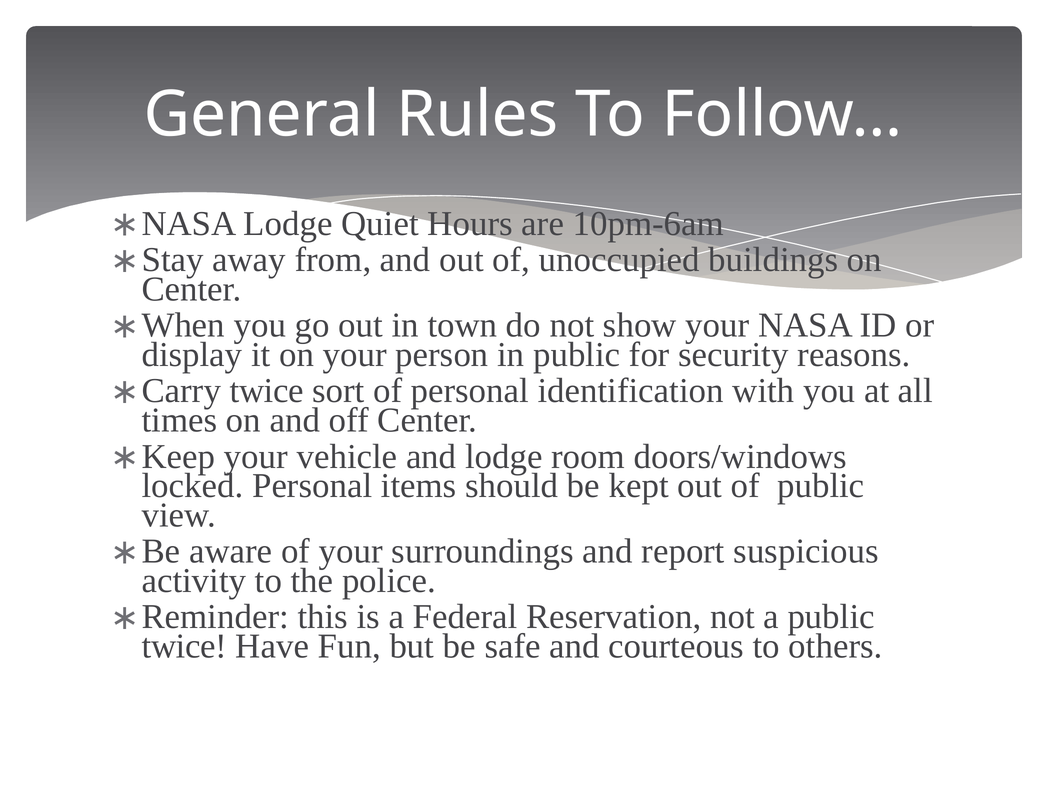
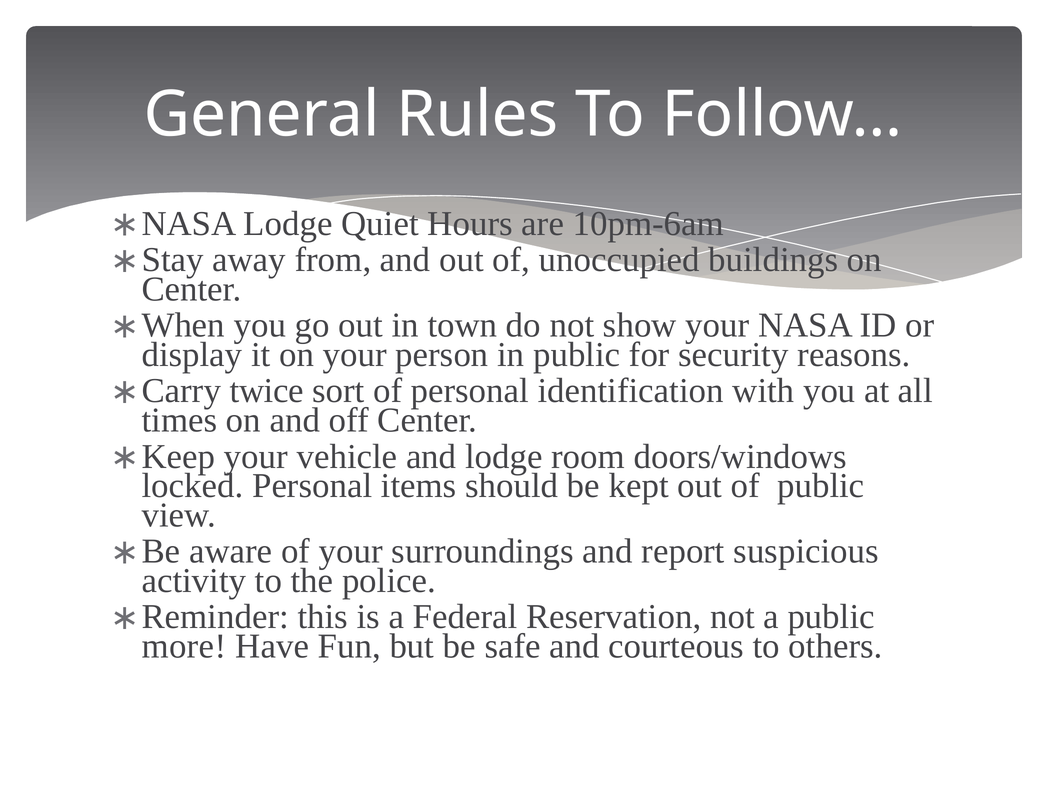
twice: twice -> more (184, 646)
